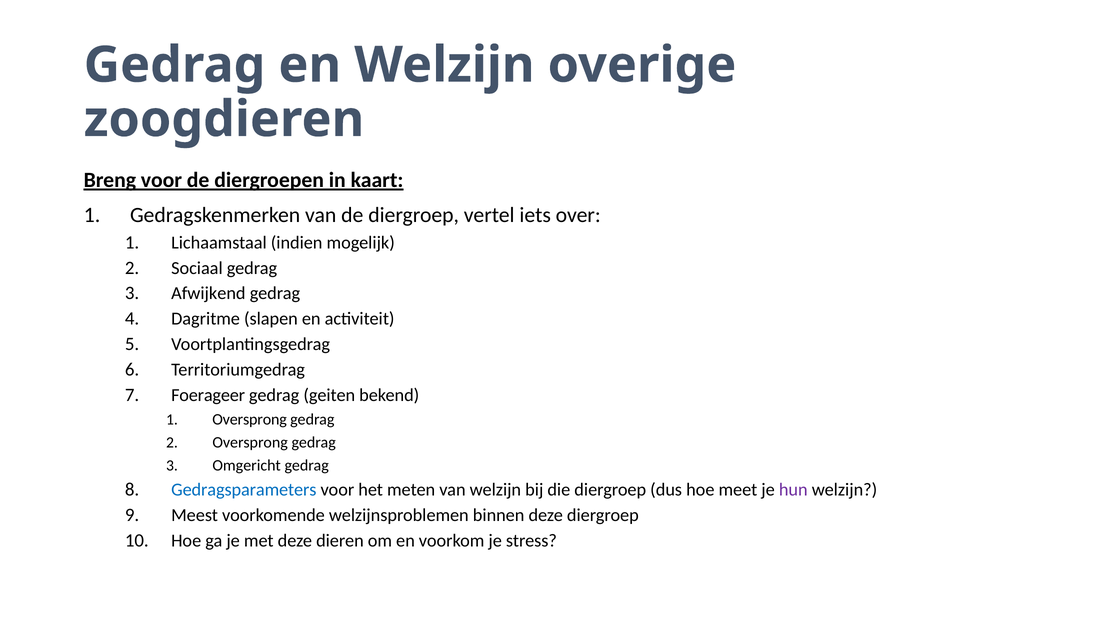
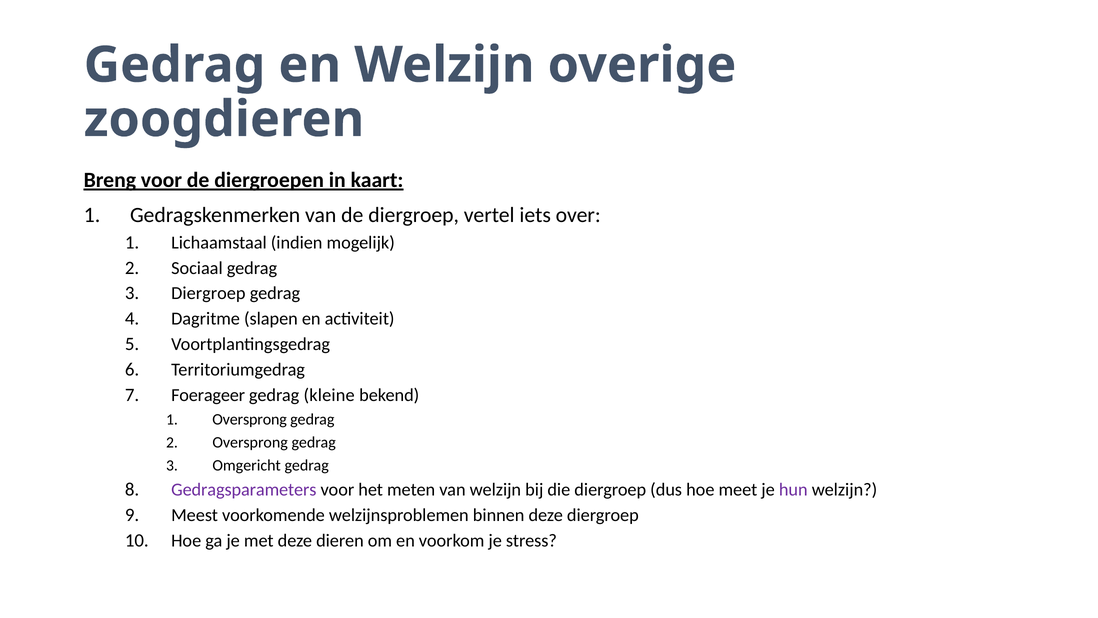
Afwijkend: Afwijkend -> Diergroep (208, 293)
geiten: geiten -> kleine (329, 395)
Gedragsparameters colour: blue -> purple (244, 490)
